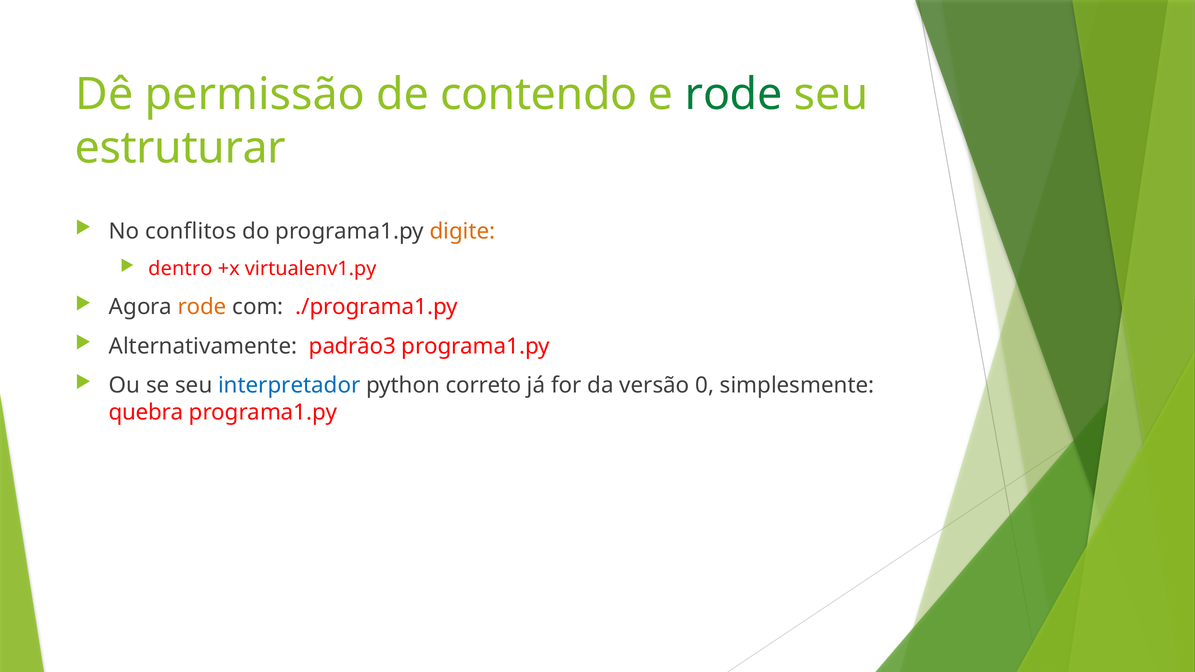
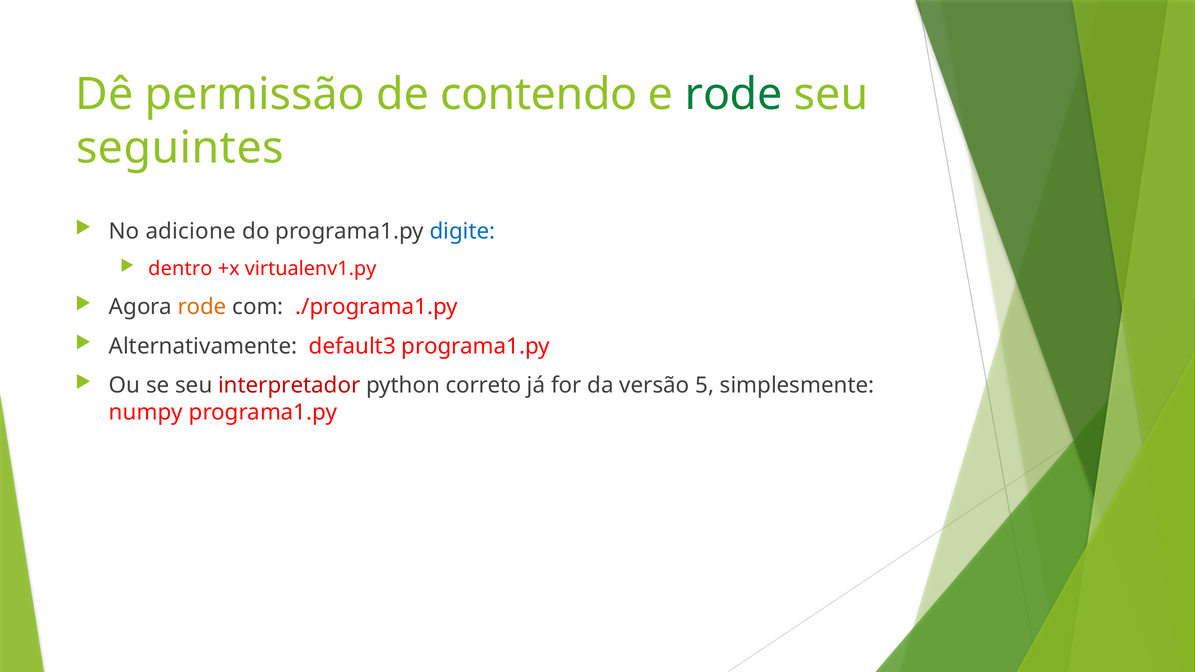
estruturar: estruturar -> seguintes (180, 148)
conflitos: conflitos -> adicione (191, 231)
digite colour: orange -> blue (463, 231)
padrão3: padrão3 -> default3 (352, 346)
interpretador colour: blue -> red (289, 386)
0: 0 -> 5 (705, 386)
quebra: quebra -> numpy (146, 413)
